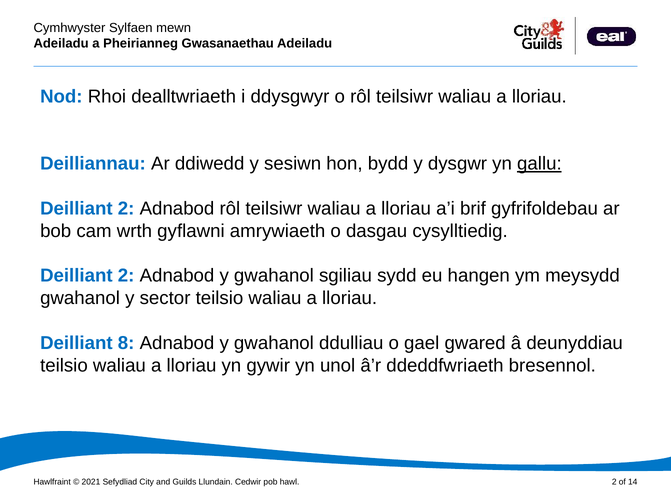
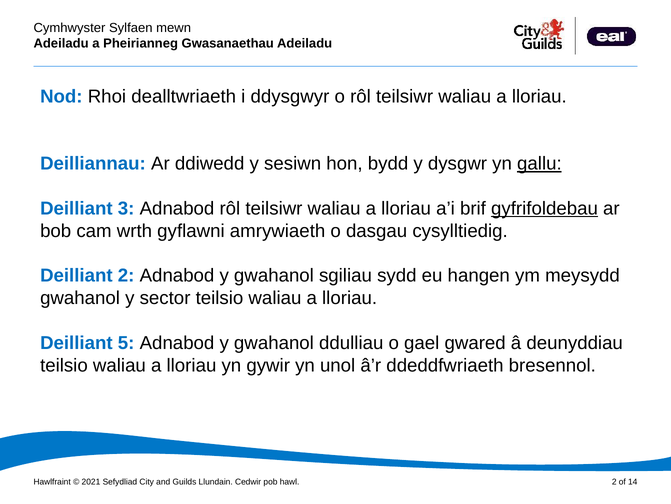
2: 2 -> 3 (126, 208)
gyfrifoldebau underline: none -> present (545, 208)
8: 8 -> 5 (126, 343)
